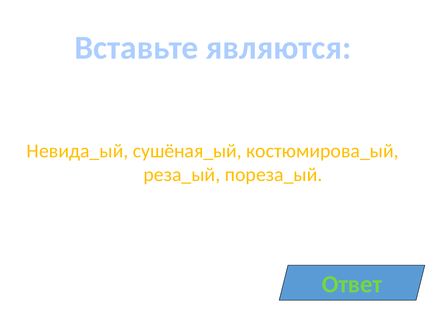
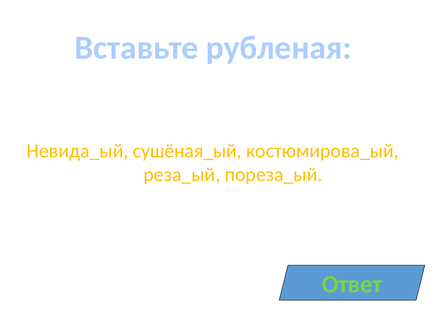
являются: являются -> рубленая (279, 48)
